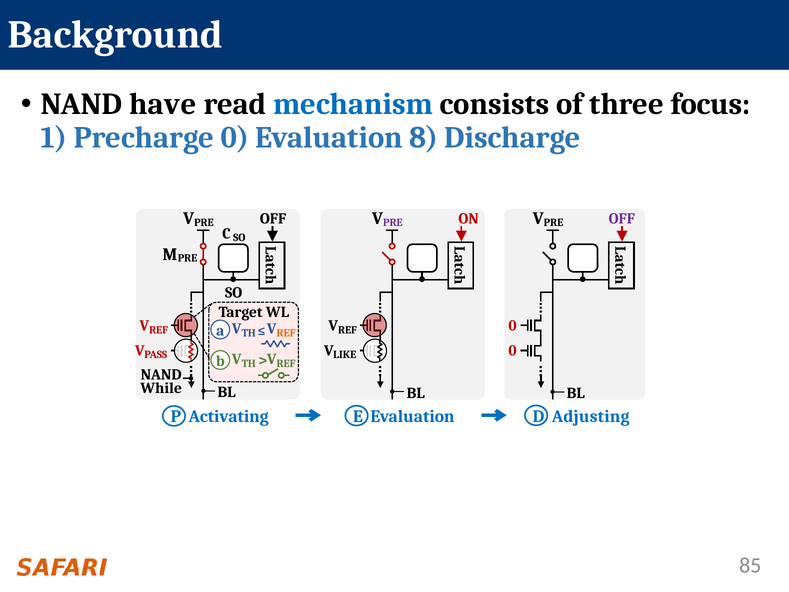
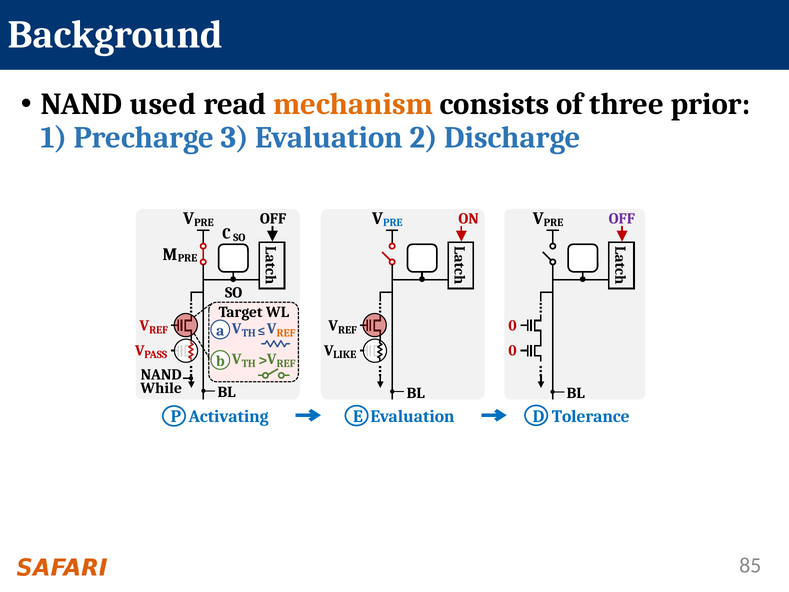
have: have -> used (163, 104)
mechanism colour: blue -> orange (353, 104)
focus: focus -> prior (710, 104)
Precharge 0: 0 -> 3 (235, 137)
8: 8 -> 2 (424, 137)
PRE colour: purple -> blue (393, 222)
Adjusting: Adjusting -> Tolerance (591, 416)
